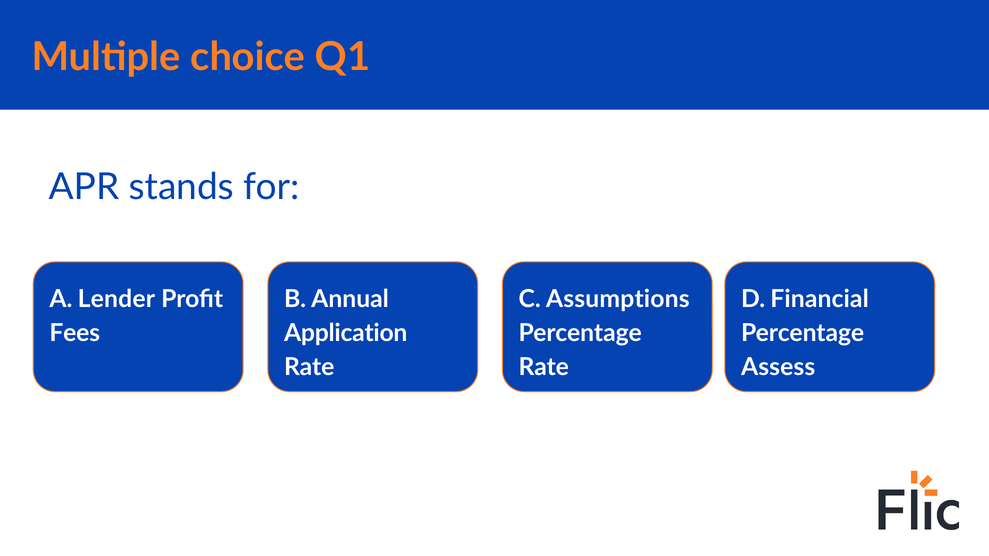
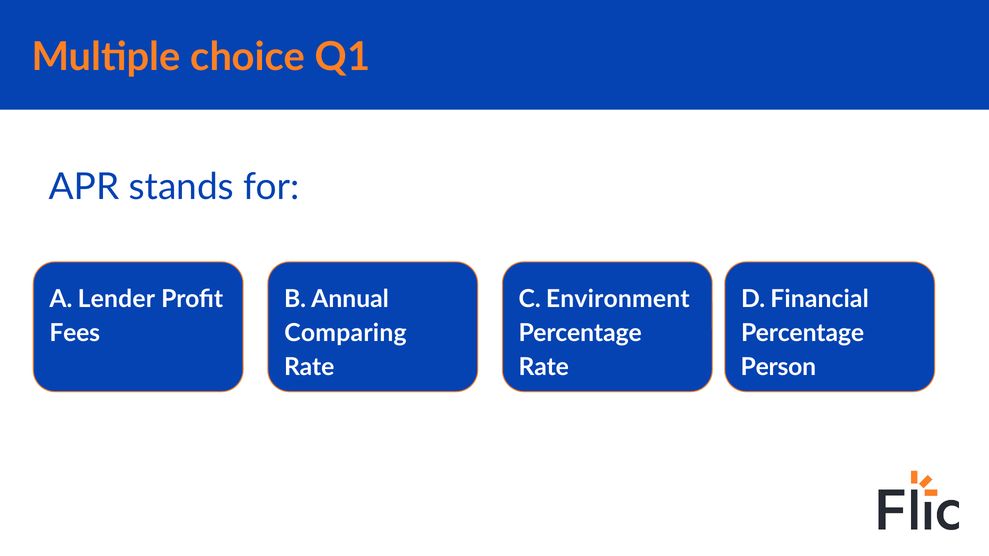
Assumptions: Assumptions -> Environment (618, 299)
Application: Application -> Comparing (345, 333)
Assess: Assess -> Person (778, 367)
